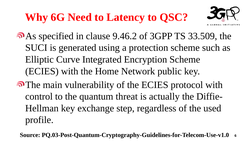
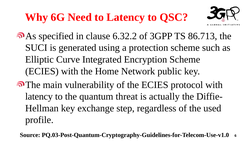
9.46.2: 9.46.2 -> 6.32.2 (125, 36)
33.509: 33.509 -> 86.713 (203, 36)
control: control -> latency (39, 96)
